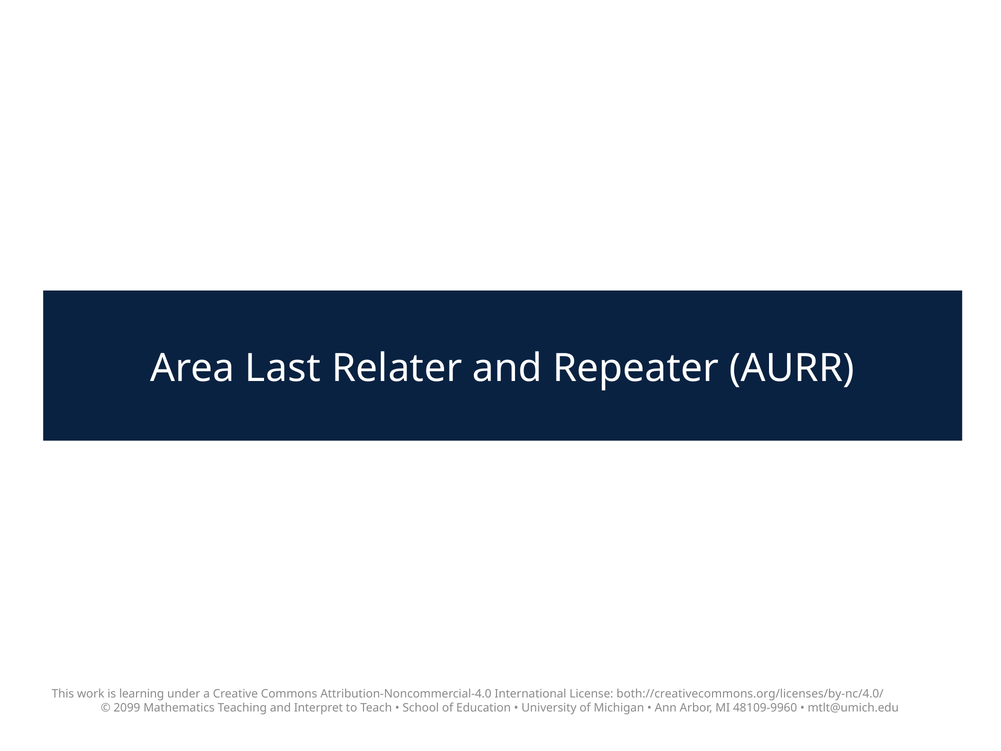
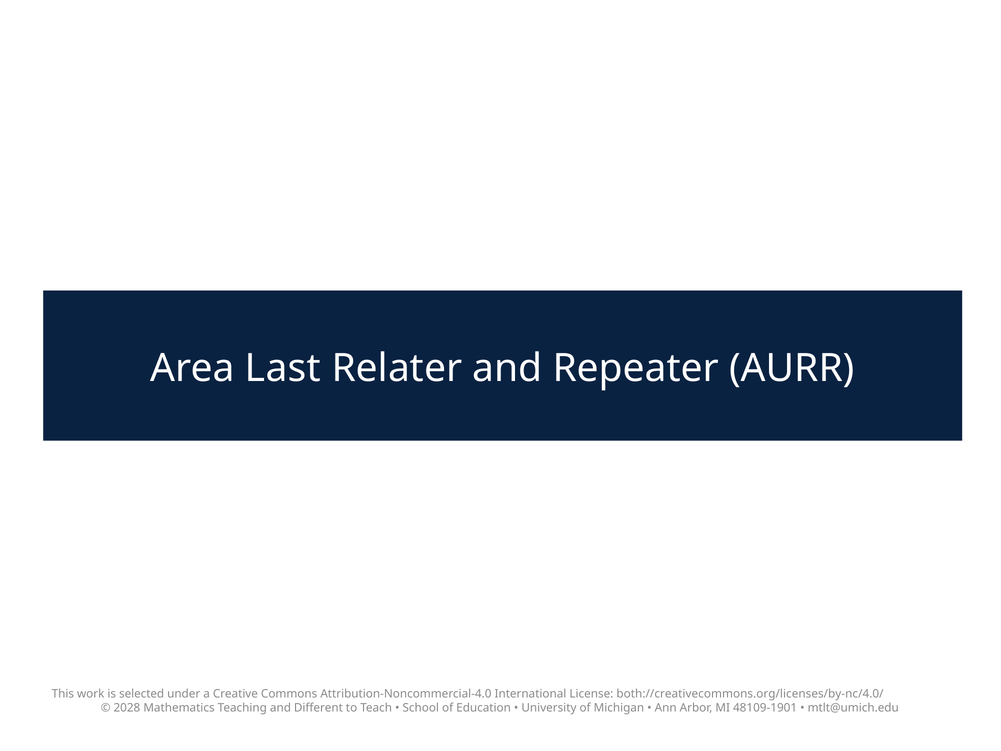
learning: learning -> selected (142, 694)
2099: 2099 -> 2028 (127, 708)
Interpret: Interpret -> Different (318, 708)
48109-9960: 48109-9960 -> 48109-1901 (765, 708)
